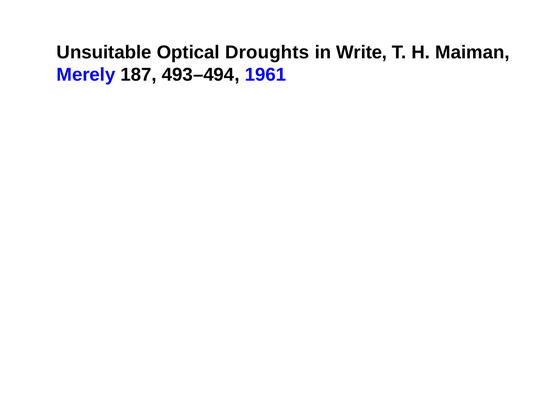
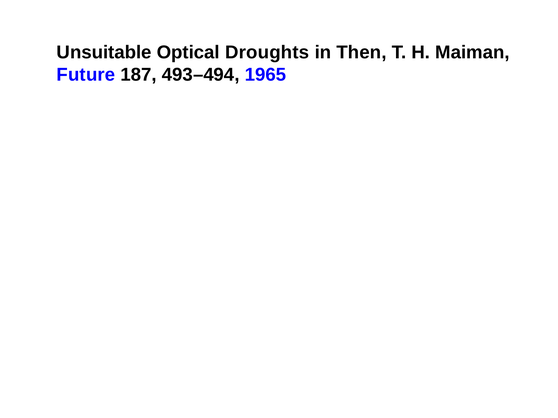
Write: Write -> Then (361, 52)
Merely: Merely -> Future (86, 75)
1961: 1961 -> 1965 (265, 75)
